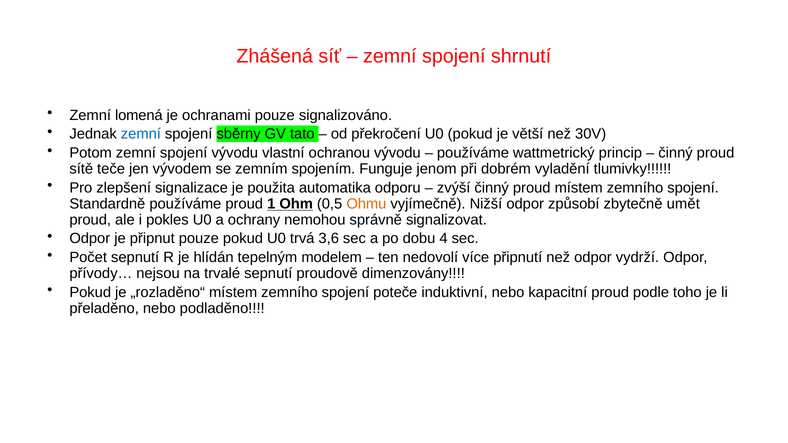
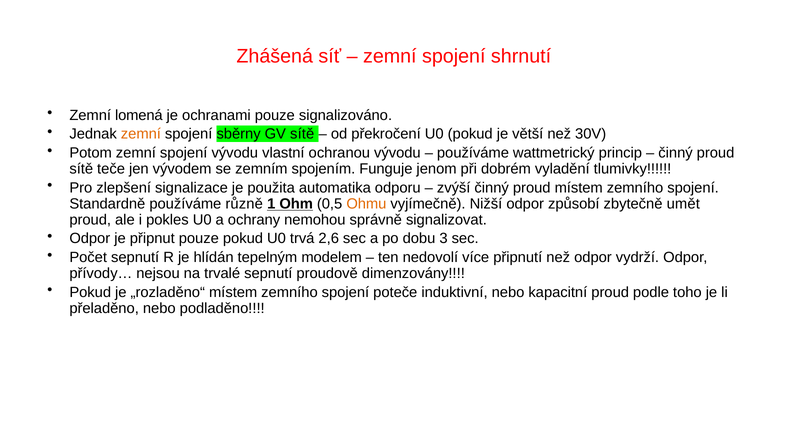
zemní colour: blue -> orange (141, 134)
GV tato: tato -> sítě (302, 134)
používáme proud: proud -> různě (244, 204)
3,6: 3,6 -> 2,6 (329, 239)
4: 4 -> 3 (444, 239)
